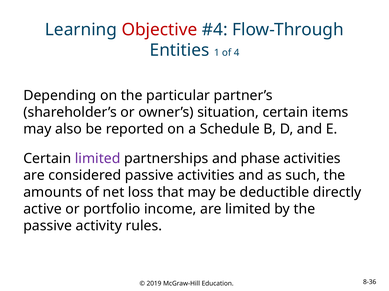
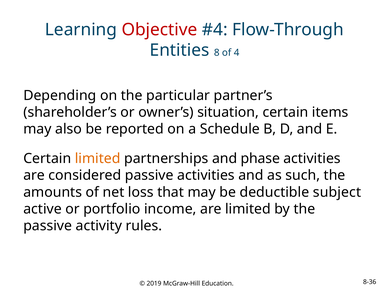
1: 1 -> 8 (217, 53)
limited colour: purple -> orange (98, 159)
directly: directly -> subject (337, 193)
